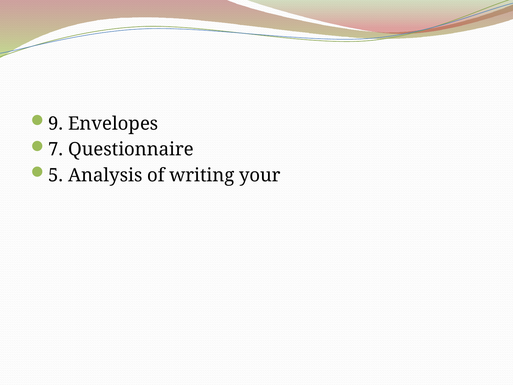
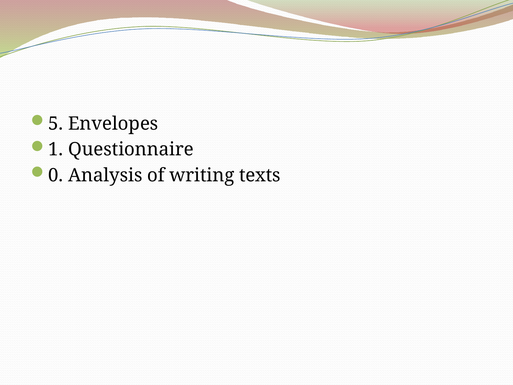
9: 9 -> 5 (56, 124)
7: 7 -> 1 (56, 149)
5: 5 -> 0 (56, 175)
your: your -> texts (260, 175)
